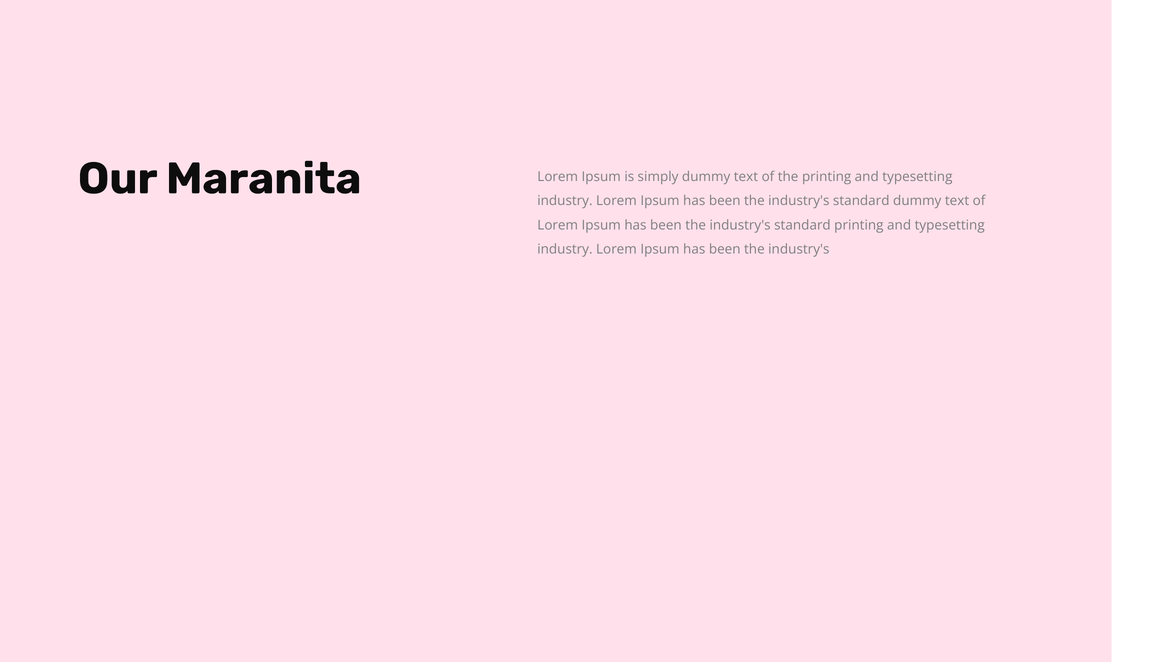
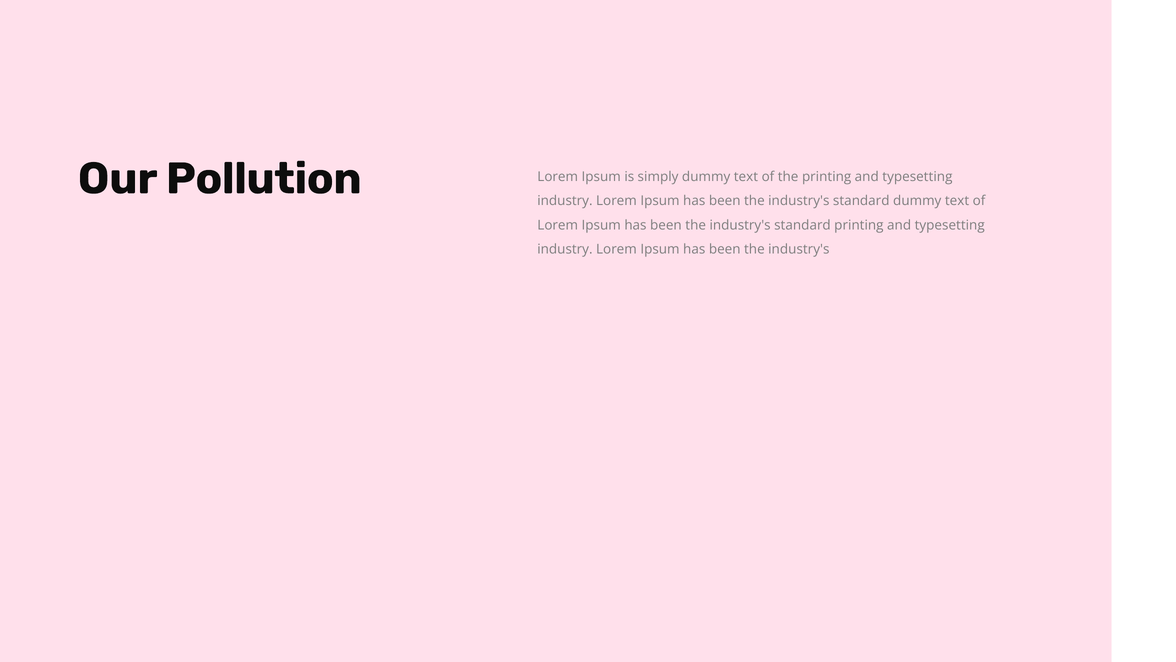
Maranita: Maranita -> Pollution (264, 179)
